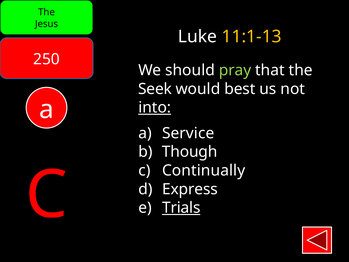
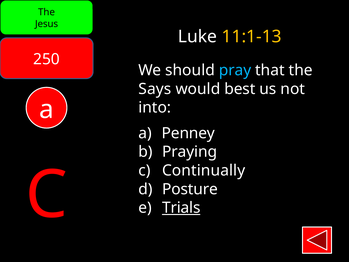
pray colour: light green -> light blue (235, 70)
Seek: Seek -> Says (155, 89)
into underline: present -> none (155, 107)
Service: Service -> Penney (188, 133)
Though: Though -> Praying (190, 152)
Express: Express -> Posture (190, 189)
